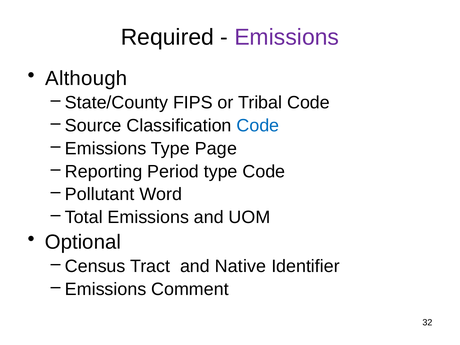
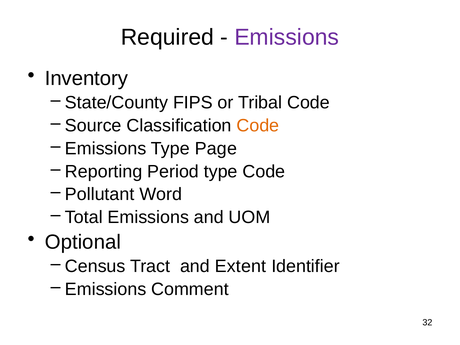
Although: Although -> Inventory (86, 78)
Code colour: blue -> orange (258, 126)
Native: Native -> Extent (240, 266)
